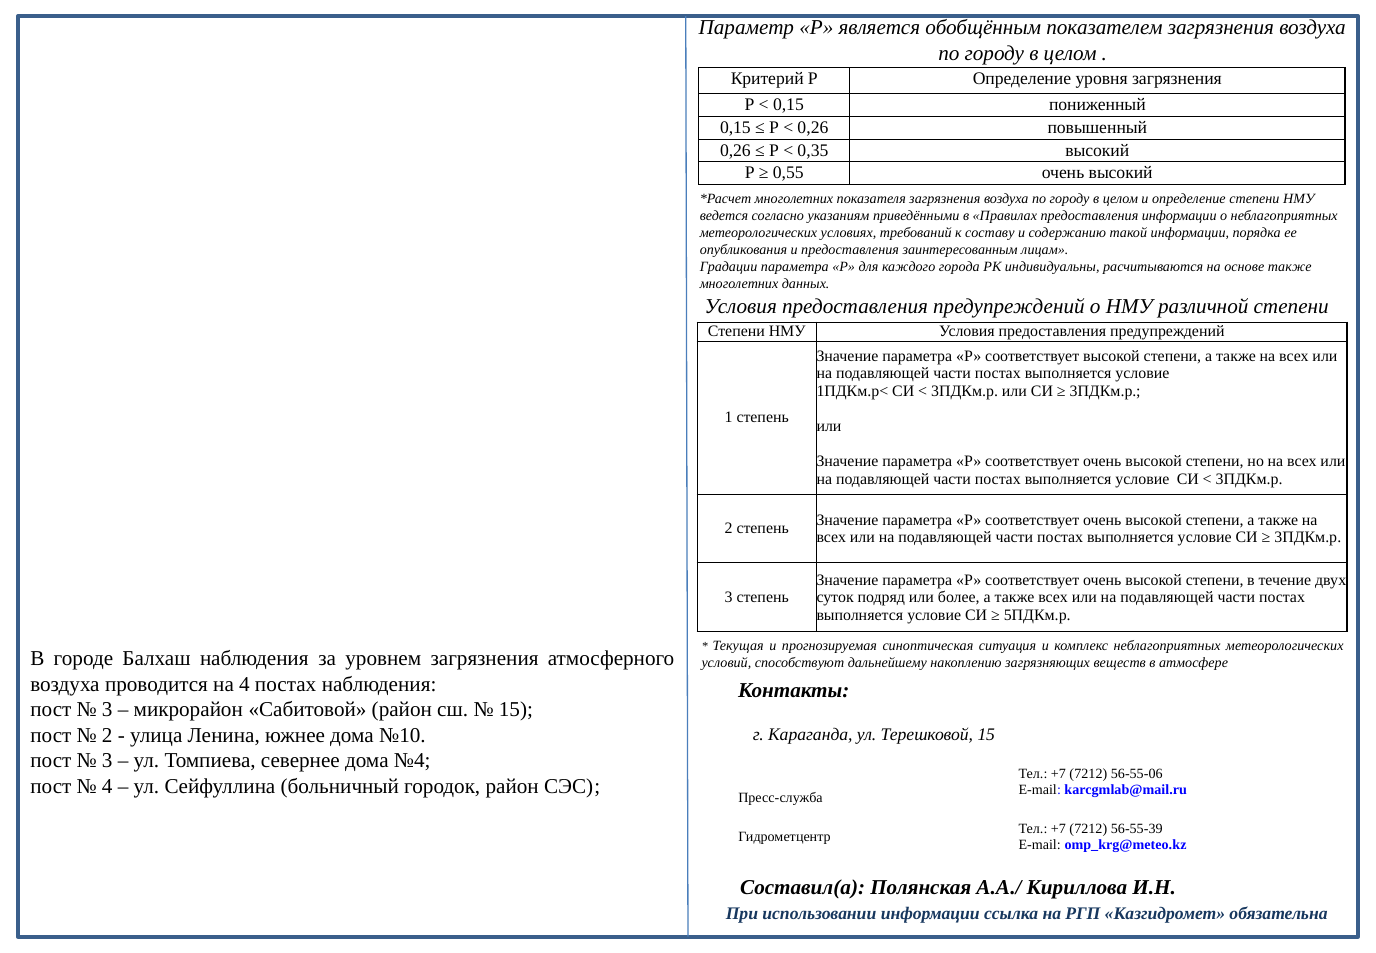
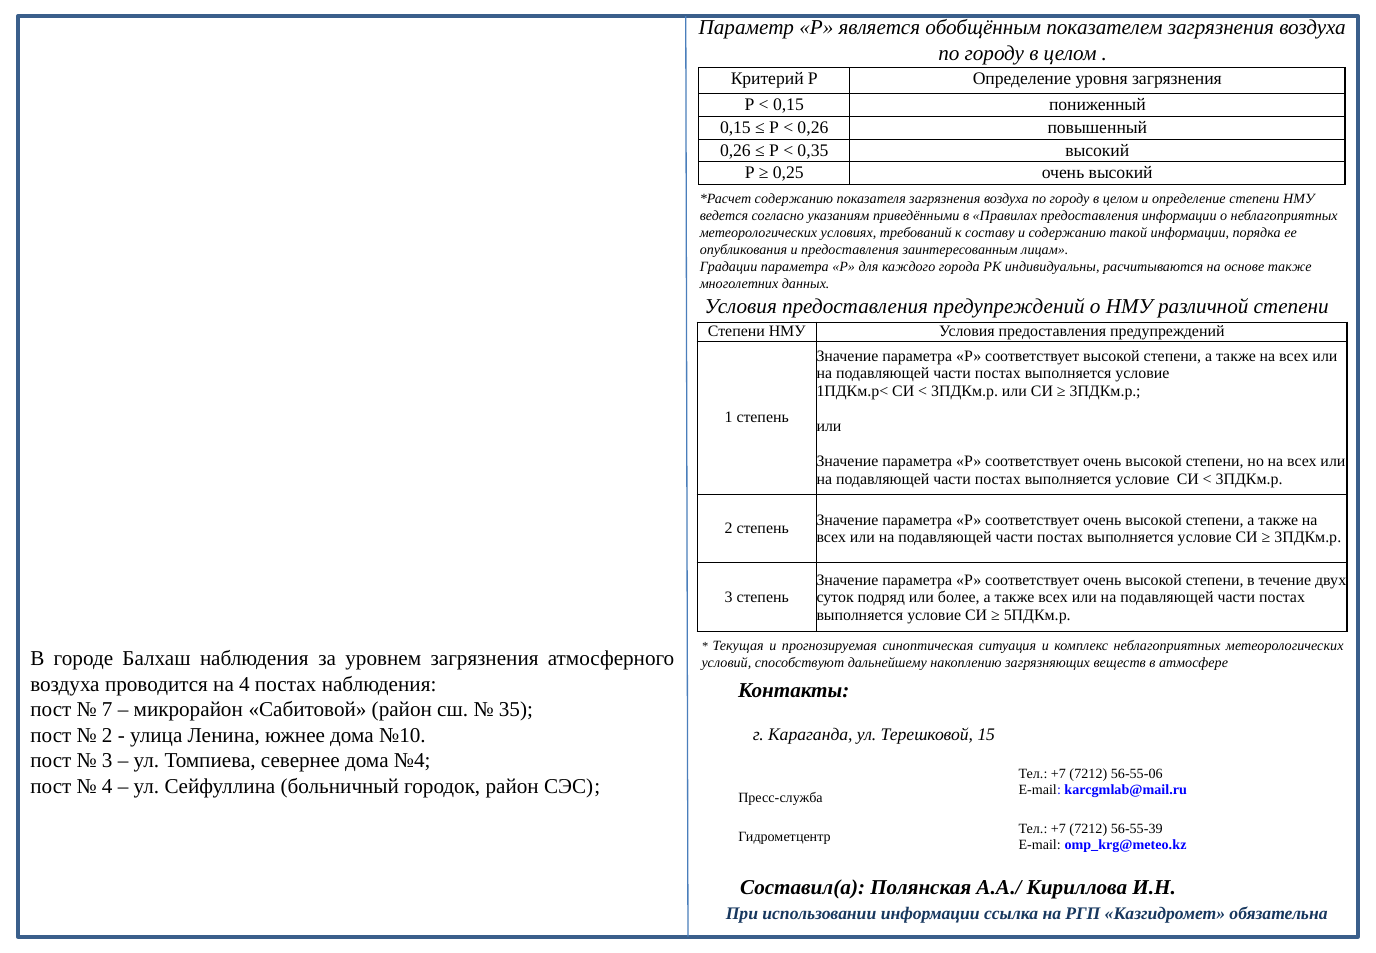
0,55: 0,55 -> 0,25 (788, 173)
многолетних: многолетних -> содержанию (794, 199)
3: 3 -> 7 (107, 709)
15: 15 -> 35 (516, 709)
